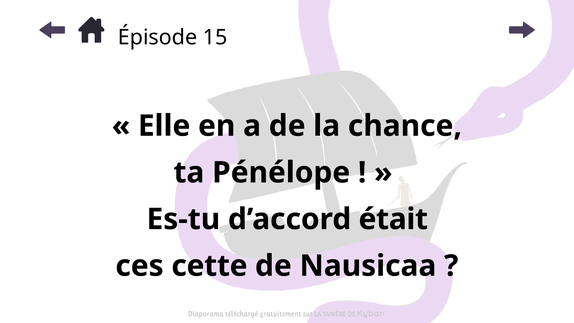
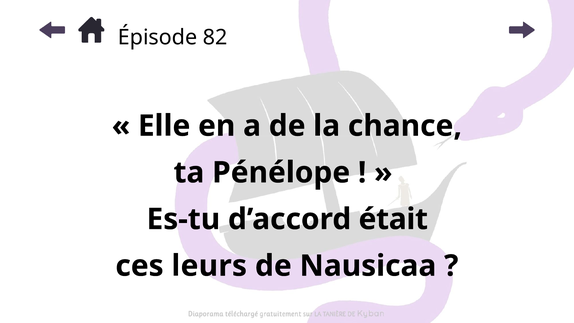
15: 15 -> 82 (215, 37)
cette: cette -> leurs (209, 266)
